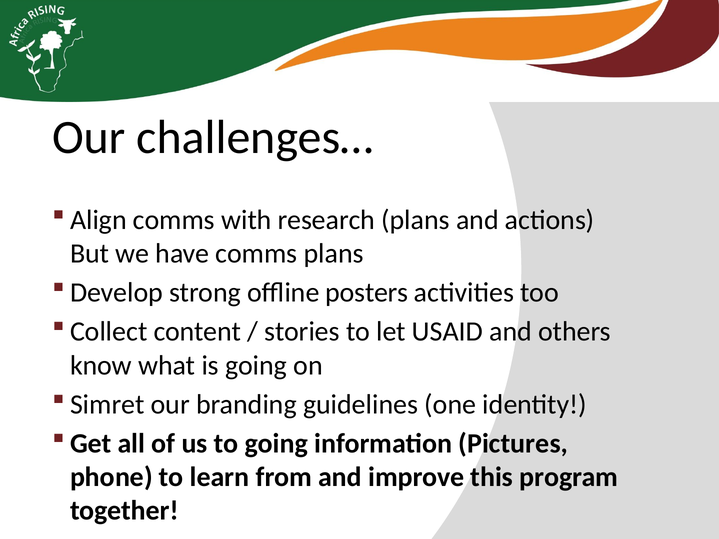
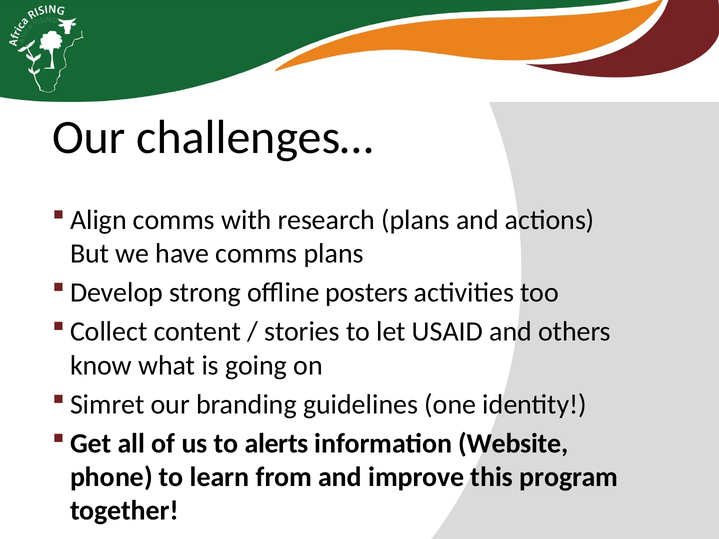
to going: going -> alerts (277, 444)
Pictures: Pictures -> Website (513, 444)
